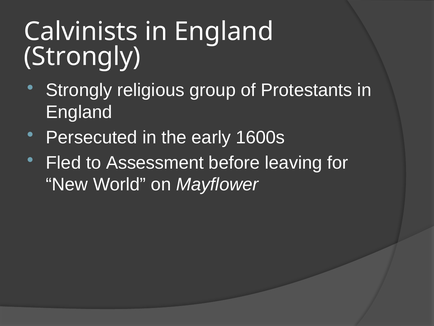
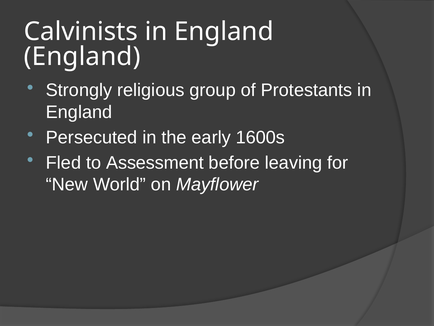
Strongly: Strongly -> England (82, 56)
